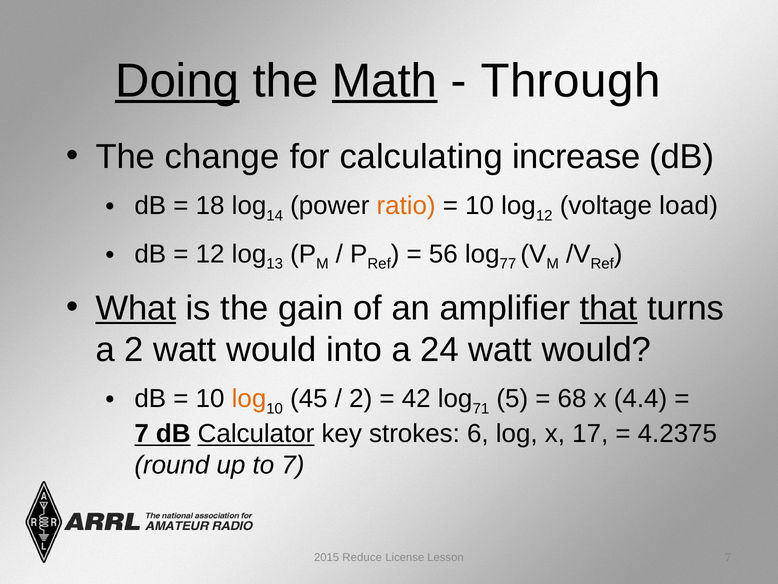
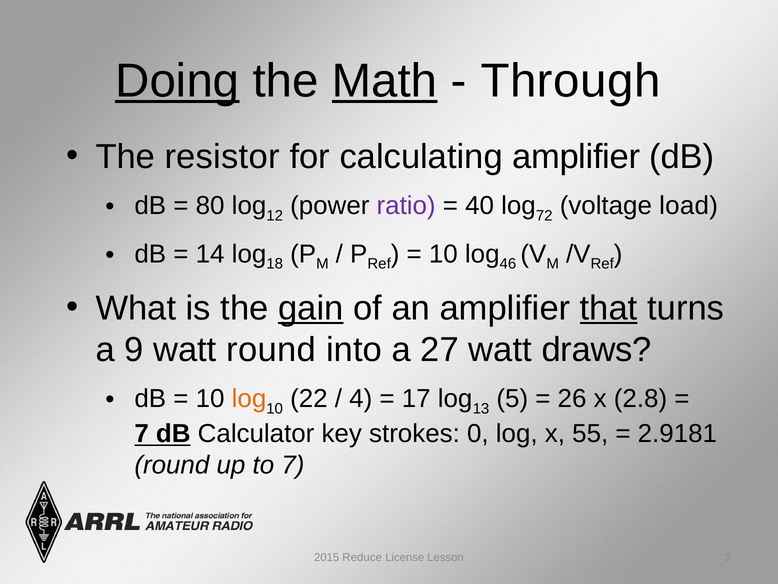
change: change -> resistor (222, 157)
calculating increase: increase -> amplifier (576, 157)
18: 18 -> 80 (210, 205)
14: 14 -> 12 (275, 215)
ratio colour: orange -> purple (406, 205)
10: 10 -> 40 (480, 205)
log 12: 12 -> 72 (544, 215)
12: 12 -> 14 (210, 254)
13: 13 -> 18 (275, 264)
56: 56 -> 10 (443, 254)
77: 77 -> 46 (508, 264)
What underline: present -> none (136, 308)
gain underline: none -> present (311, 308)
a 2: 2 -> 9 (134, 349)
would: would -> round (271, 349)
24: 24 -> 27 (440, 349)
would: would -> draws (596, 349)
45: 45 -> 22 (309, 398)
2: 2 -> 4 (361, 398)
42: 42 -> 17 (416, 398)
71: 71 -> 13 (481, 408)
68: 68 -> 26 (572, 398)
4.4: 4.4 -> 2.8 (641, 398)
Calculator underline: present -> none (256, 434)
6: 6 -> 0 (478, 434)
17: 17 -> 55 (590, 434)
4.2375: 4.2375 -> 2.9181 (677, 434)
